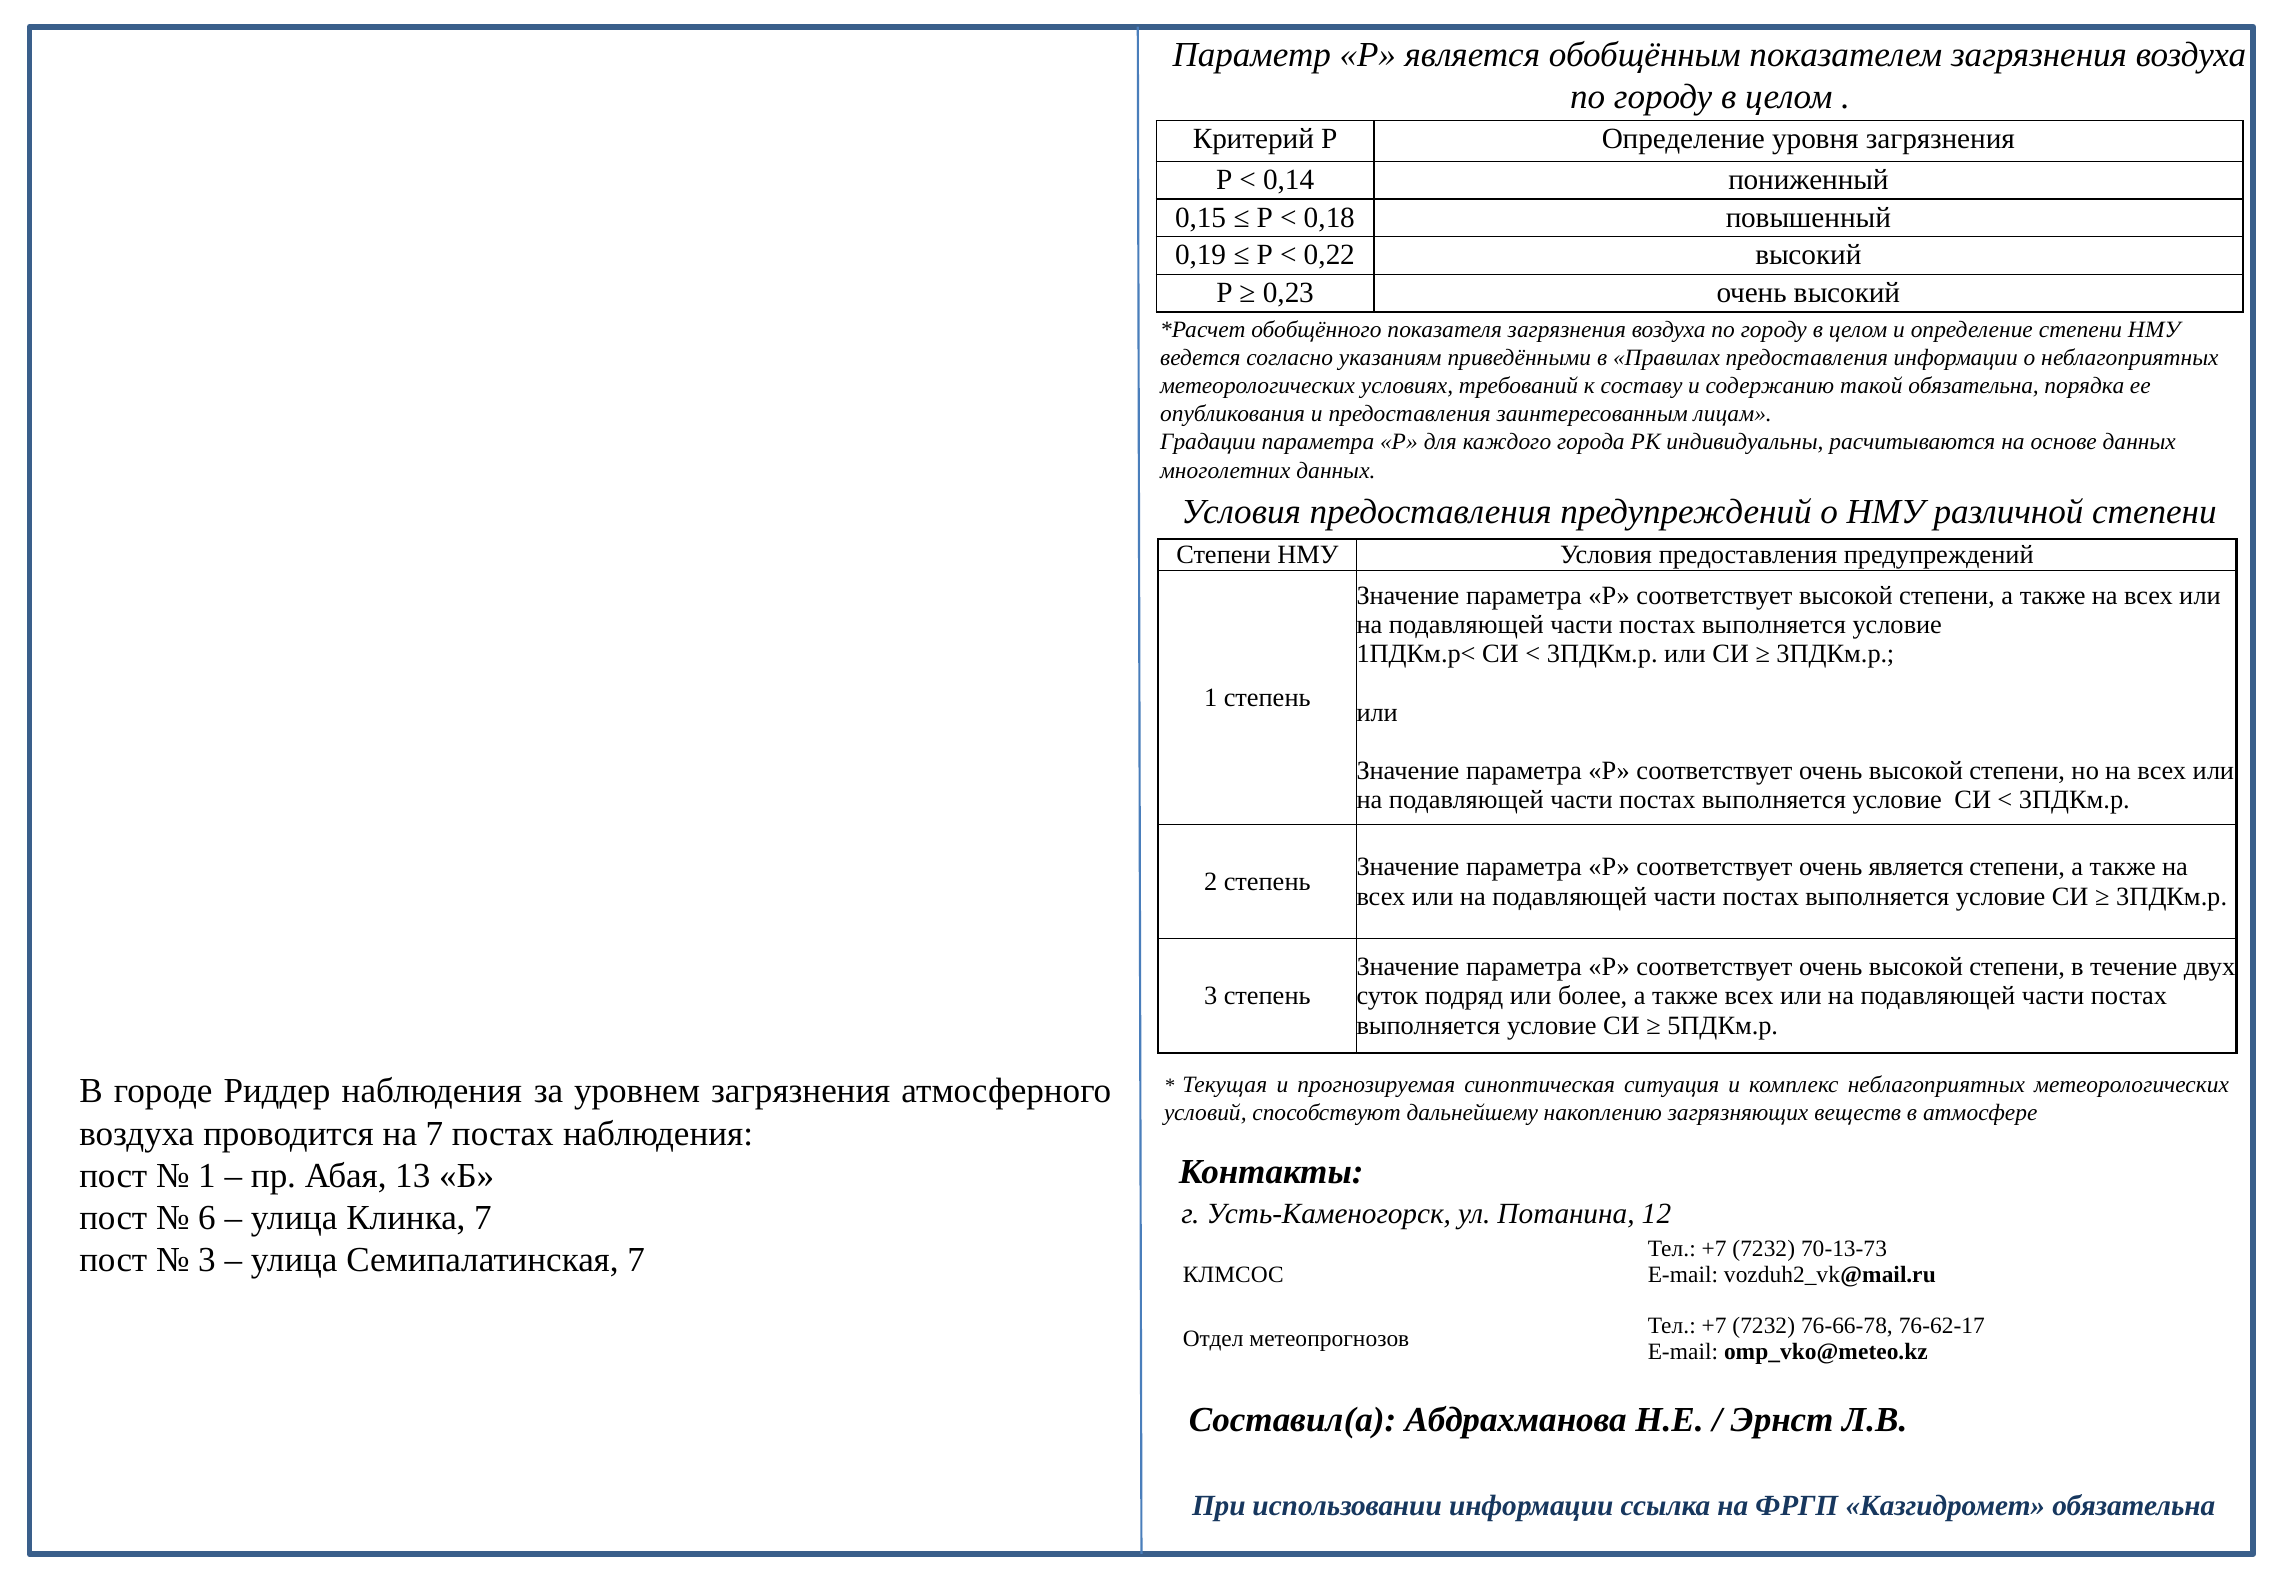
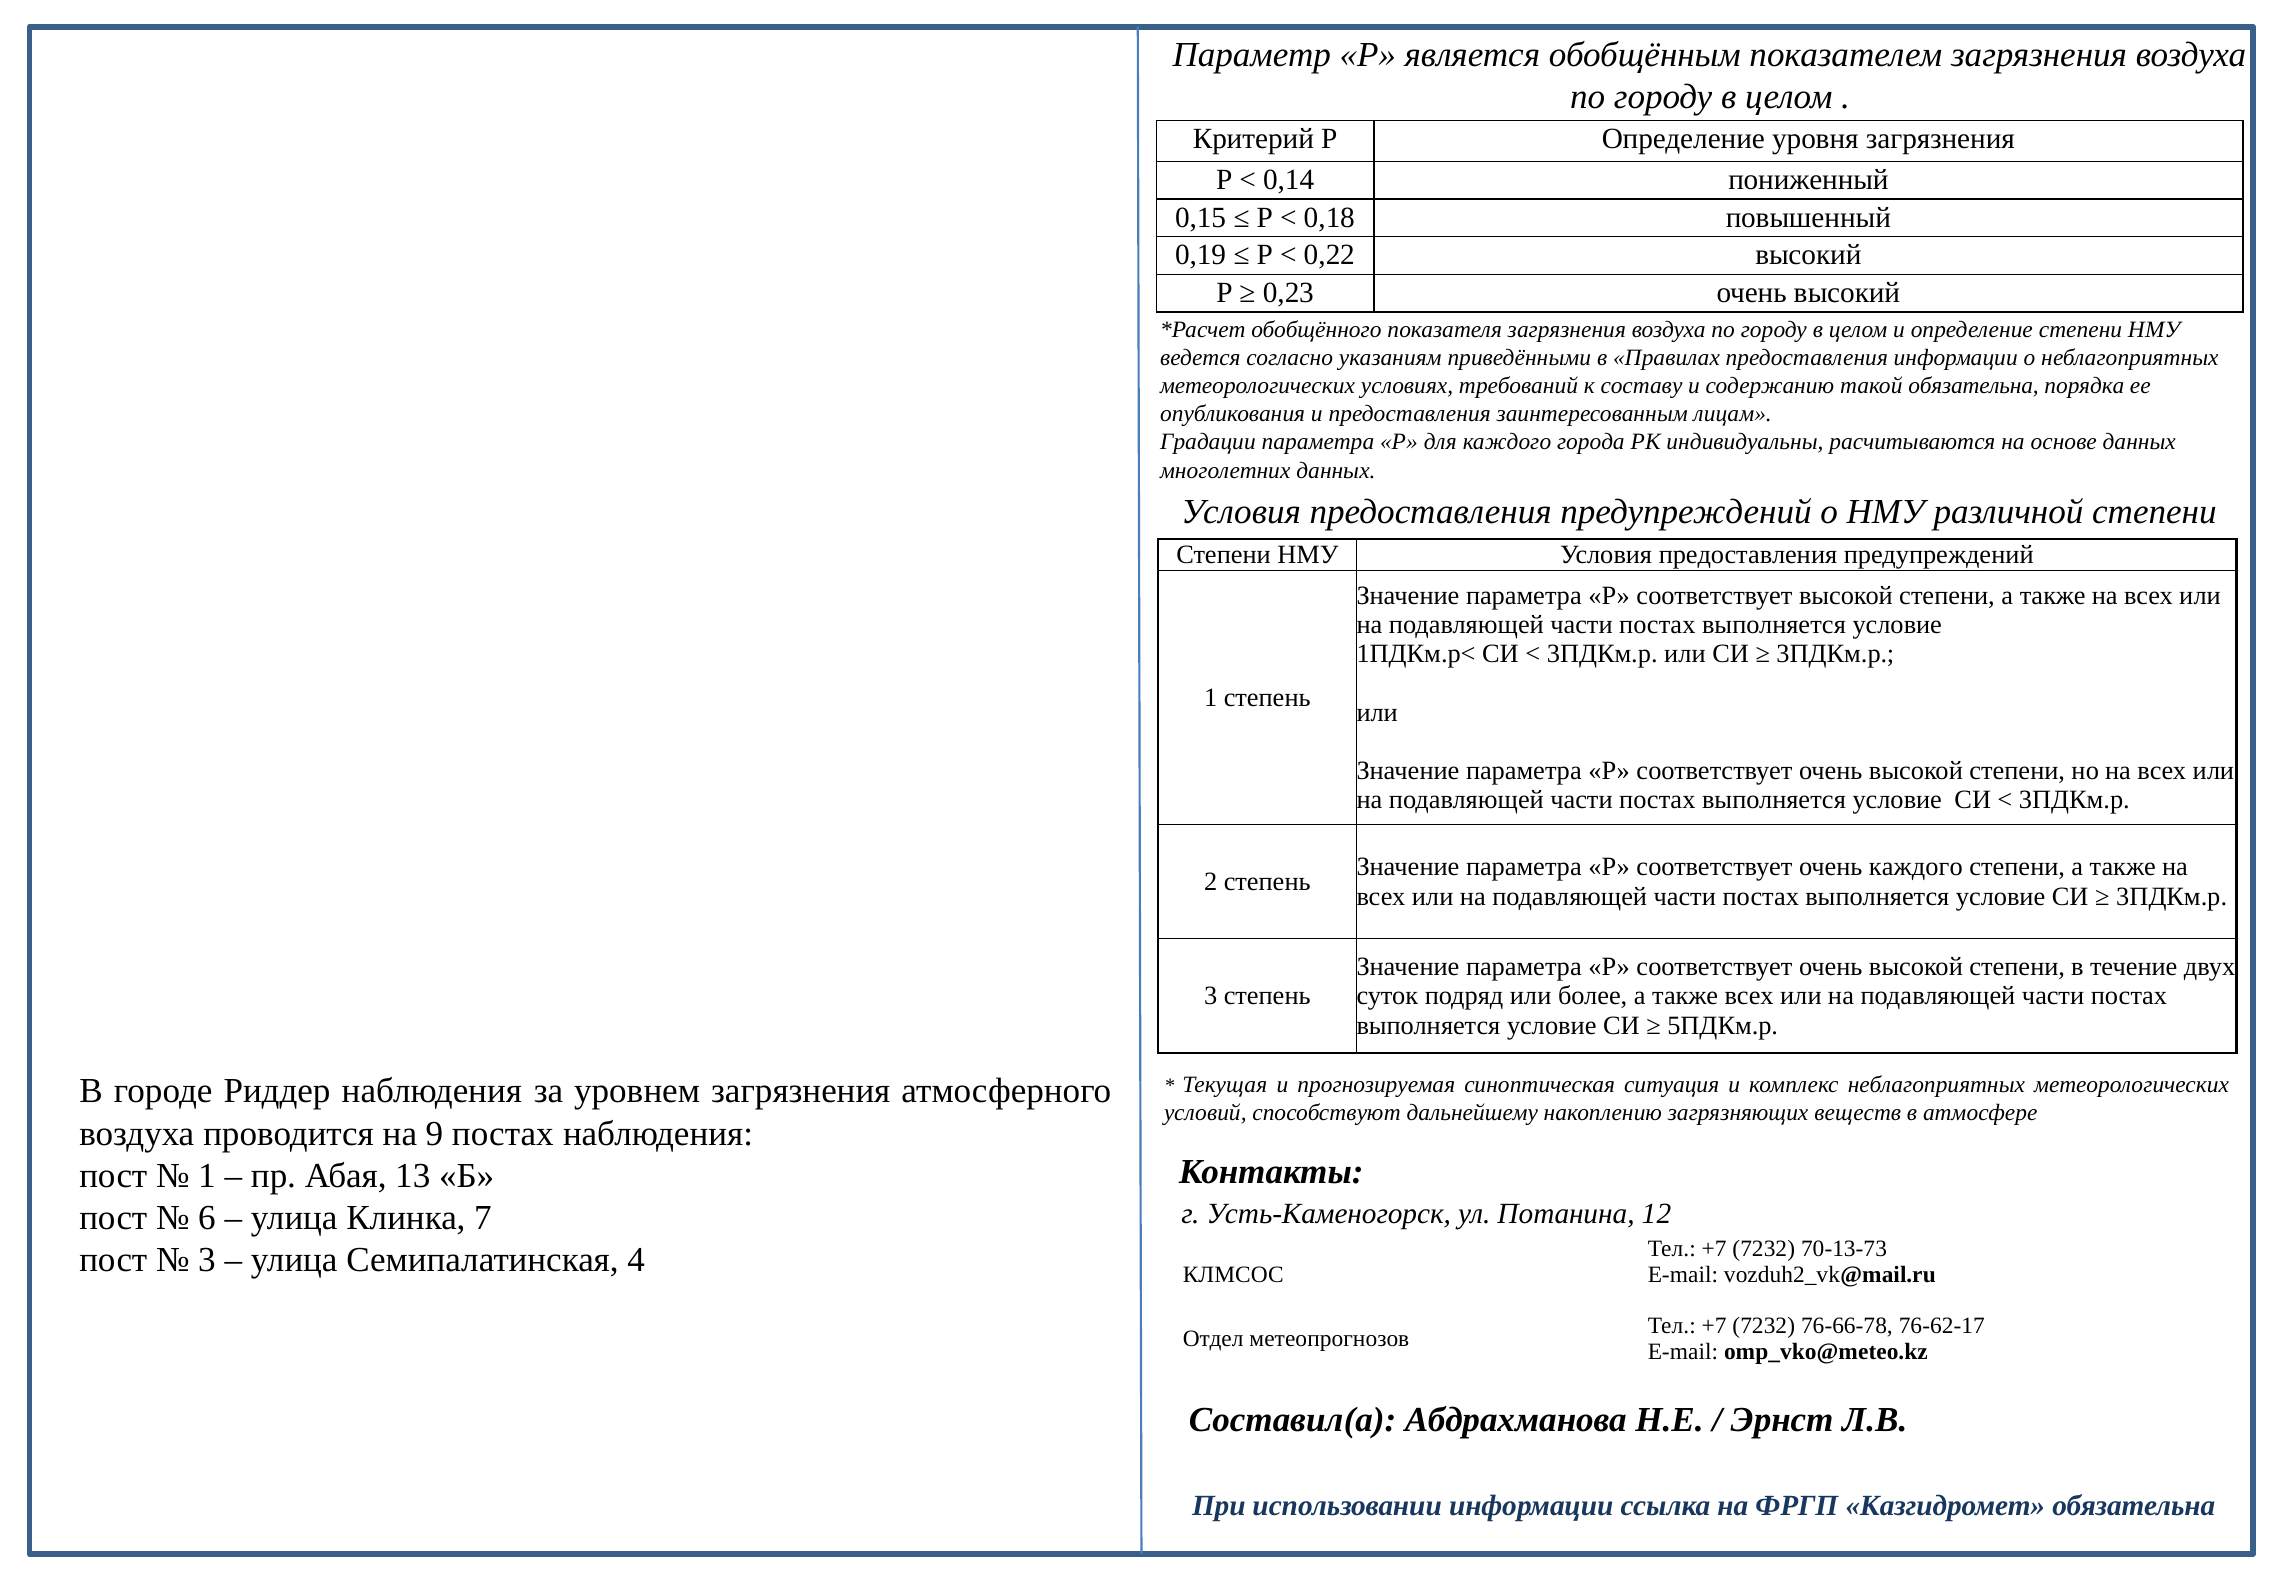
очень является: является -> каждого (1916, 867)
на 7: 7 -> 9 (434, 1133)
Семипалатинская 7: 7 -> 4 (636, 1260)
